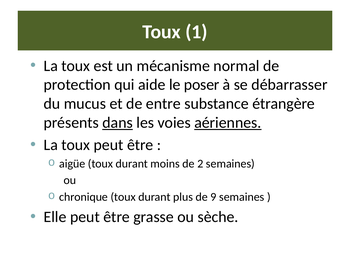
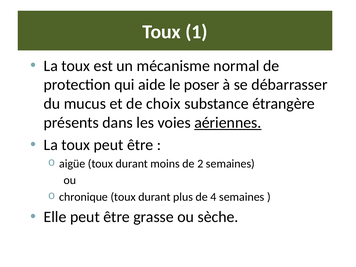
entre: entre -> choix (163, 104)
dans underline: present -> none (118, 123)
9: 9 -> 4 (213, 197)
